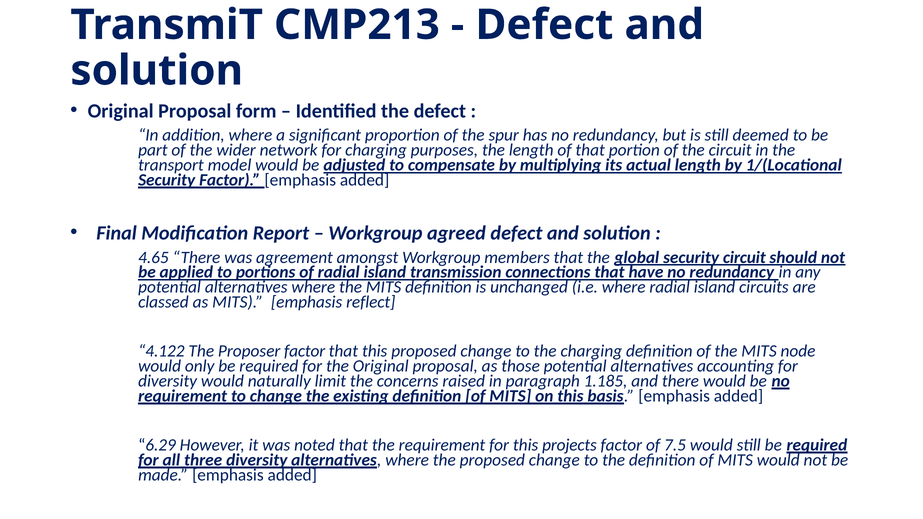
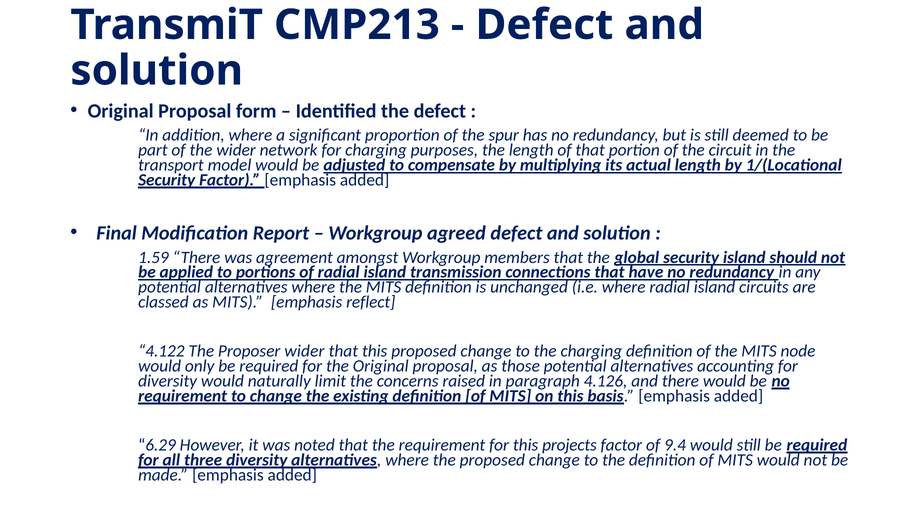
4.65: 4.65 -> 1.59 (153, 257)
security circuit: circuit -> island (744, 257)
Proposer factor: factor -> wider (304, 351)
1.185: 1.185 -> 4.126 (606, 381)
7.5: 7.5 -> 9.4 (675, 445)
